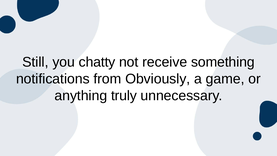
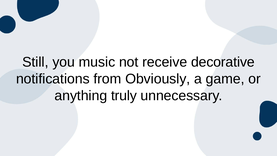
chatty: chatty -> music (97, 62)
something: something -> decorative (223, 62)
